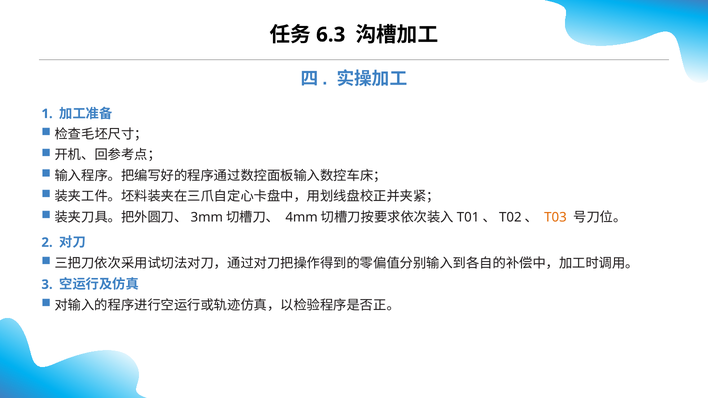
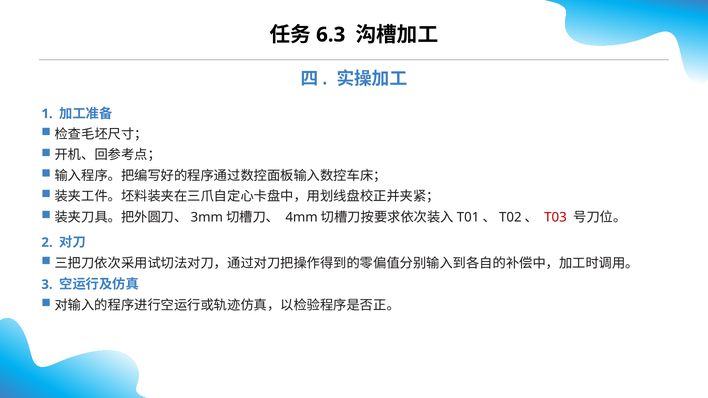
T03 colour: orange -> red (555, 217)
